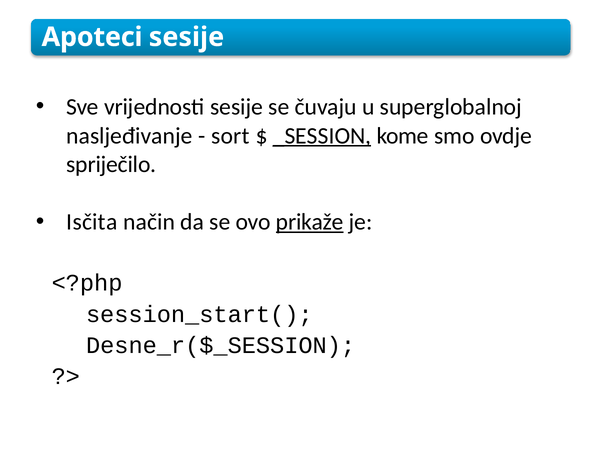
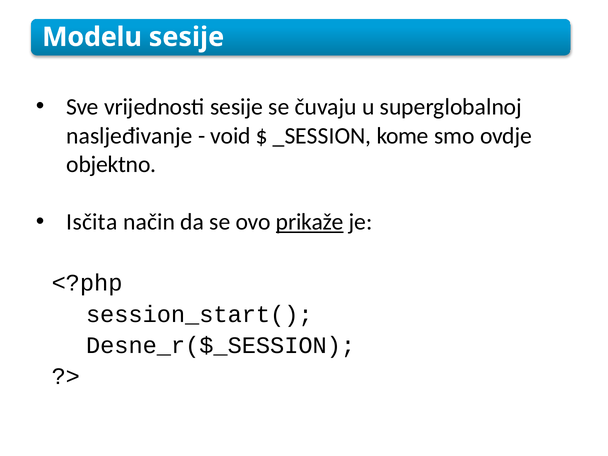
Apoteci: Apoteci -> Modelu (92, 37)
sort: sort -> void (231, 136)
_SESSION underline: present -> none (322, 136)
spriječilo: spriječilo -> objektno (111, 165)
